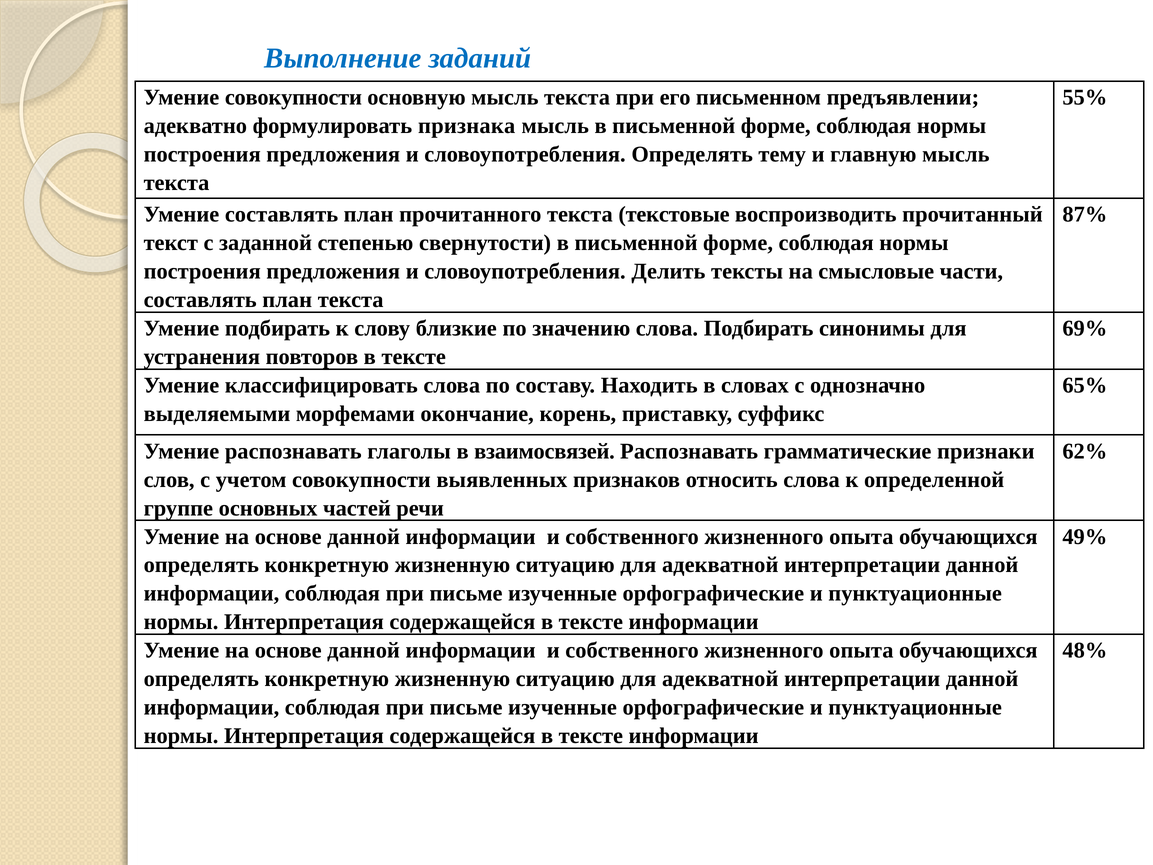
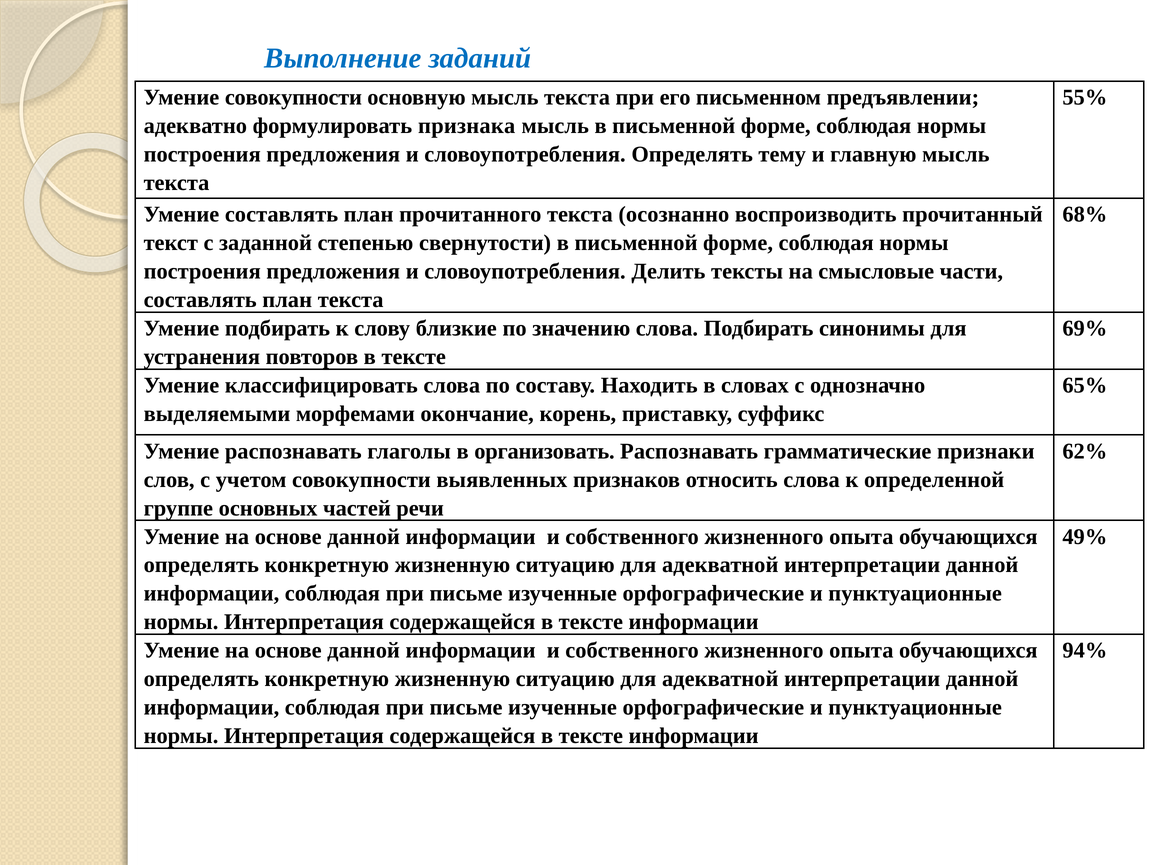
текстовые: текстовые -> осознанно (674, 214)
87%: 87% -> 68% (1085, 214)
взаимосвязей: взаимосвязей -> организовать (544, 451)
48%: 48% -> 94% (1085, 650)
